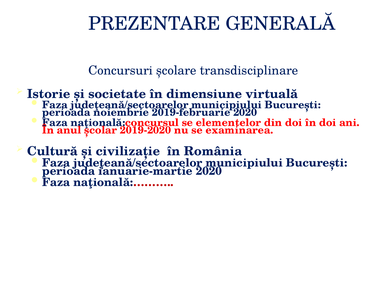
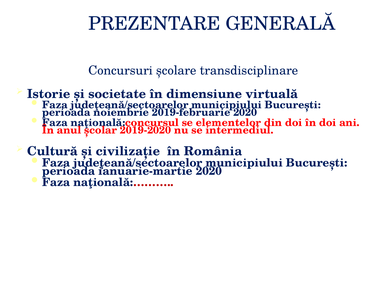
examinarea: examinarea -> intermediul (240, 130)
